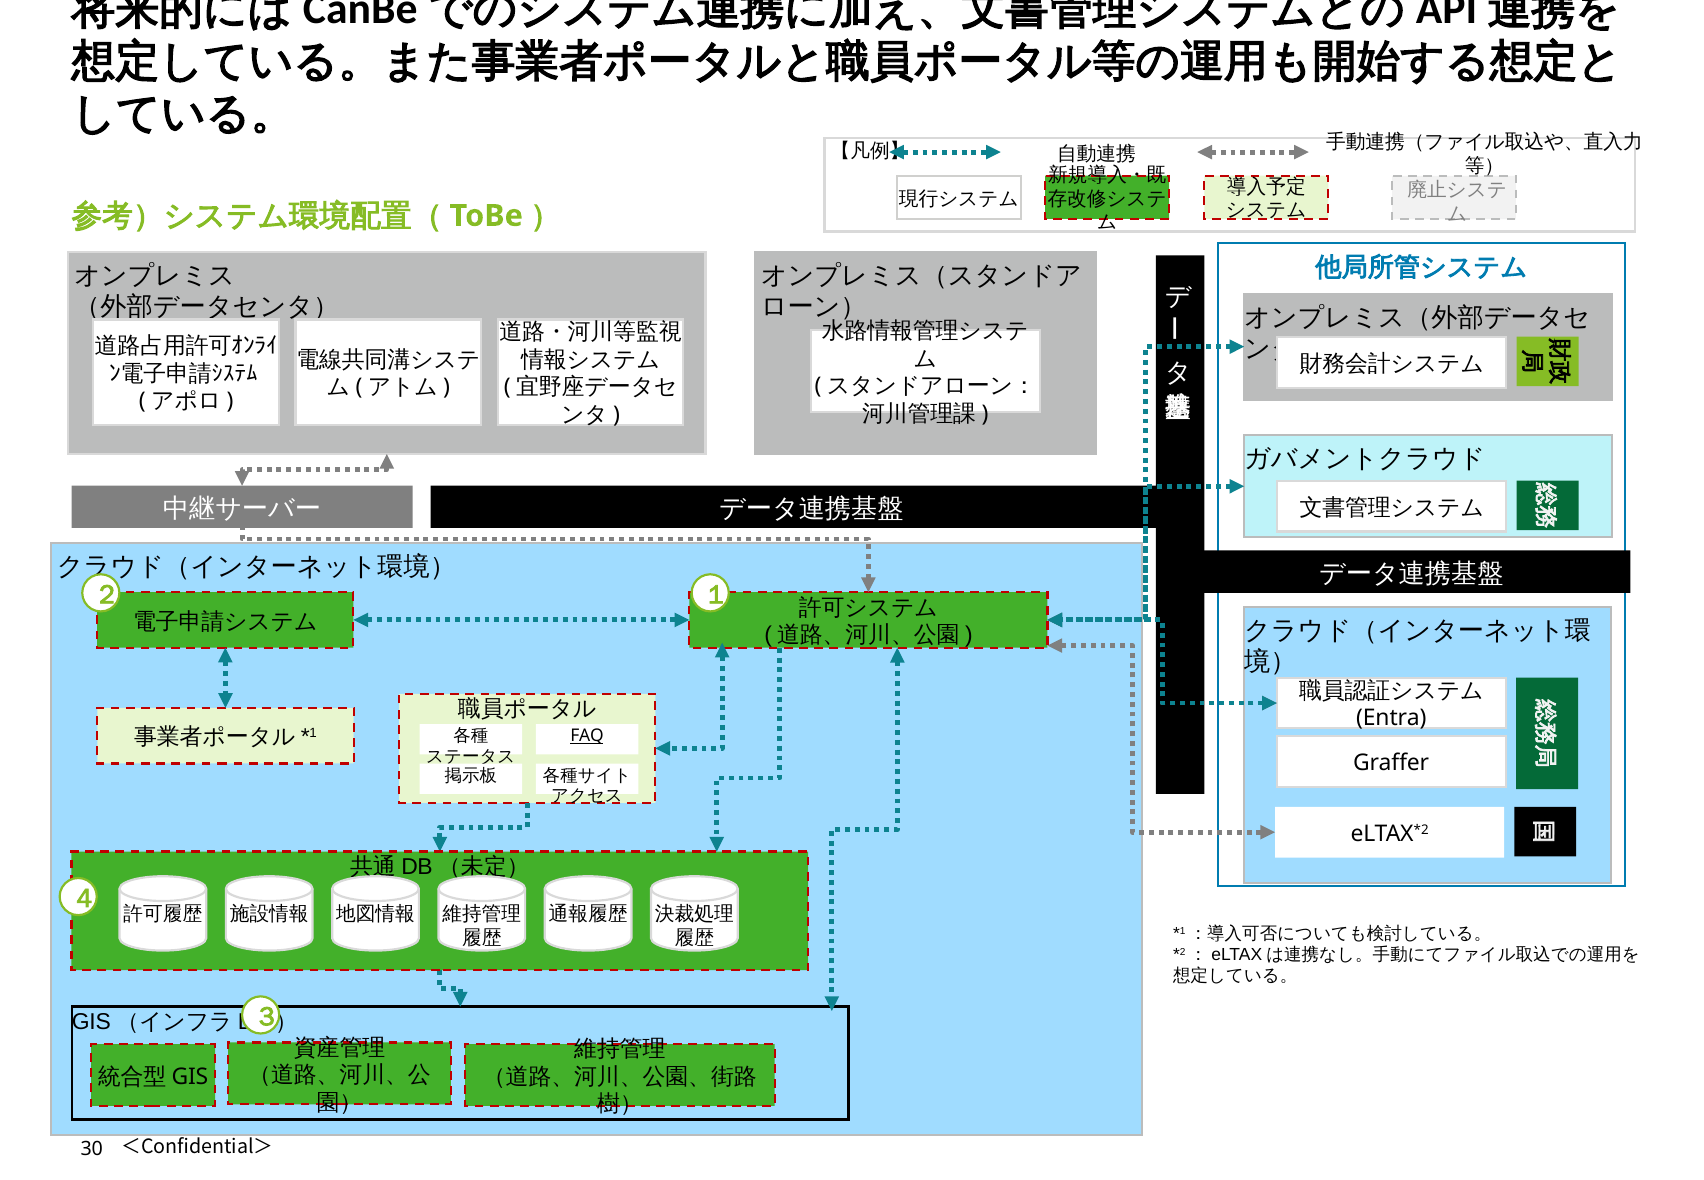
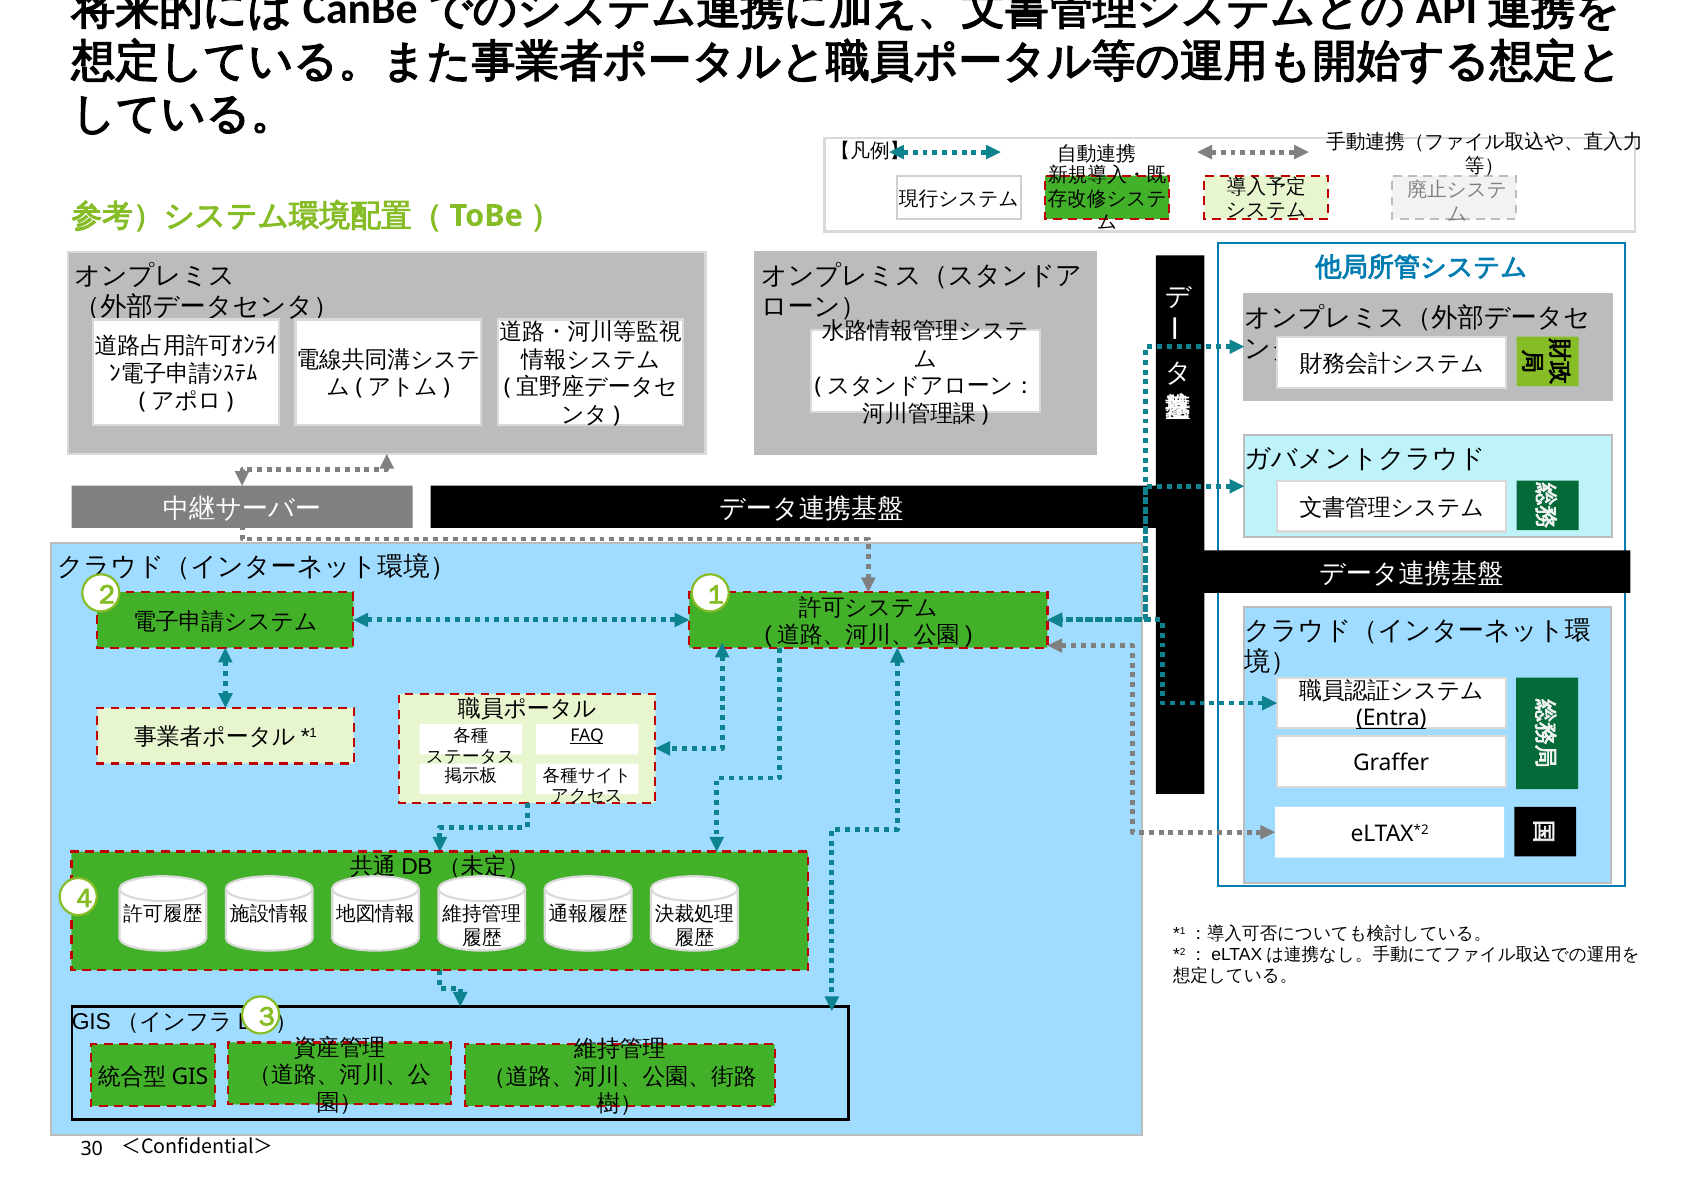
Entra underline: none -> present (1391, 718)
